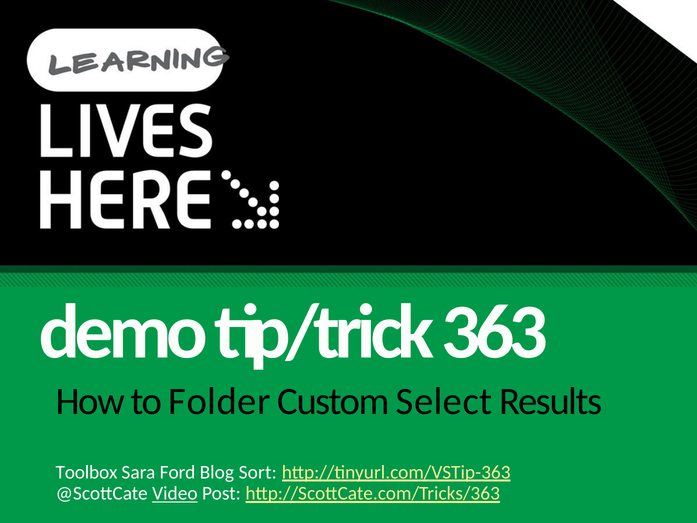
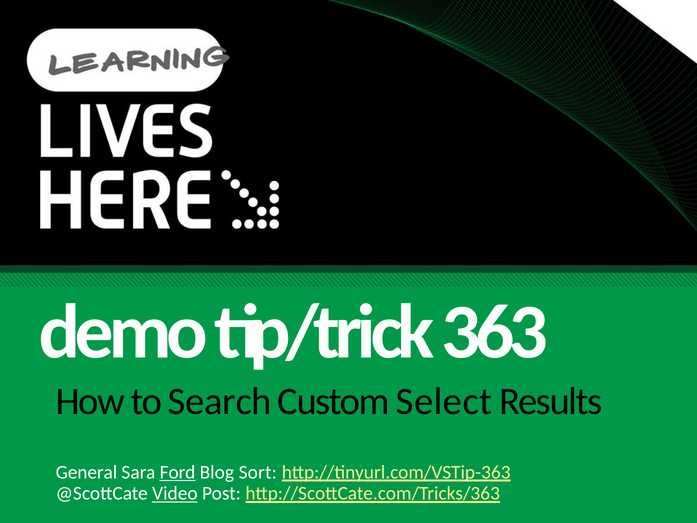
Folder: Folder -> Search (220, 401)
Toolbox: Toolbox -> General (86, 472)
Ford underline: none -> present (178, 472)
